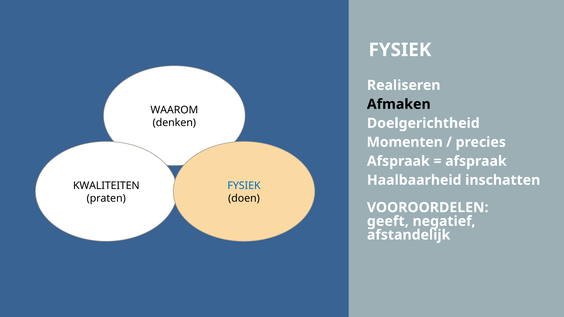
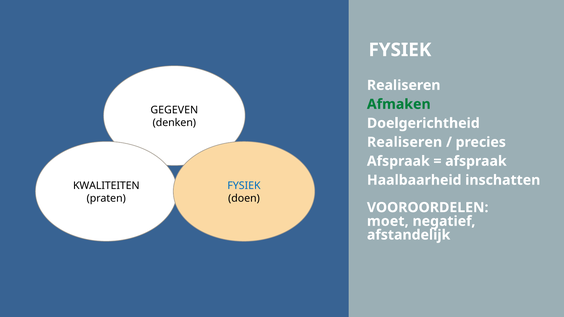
Afmaken colour: black -> green (399, 104)
WAAROM: WAAROM -> GEGEVEN (174, 110)
Momenten: Momenten -> Realiseren (405, 142)
geeft: geeft -> moet (388, 221)
